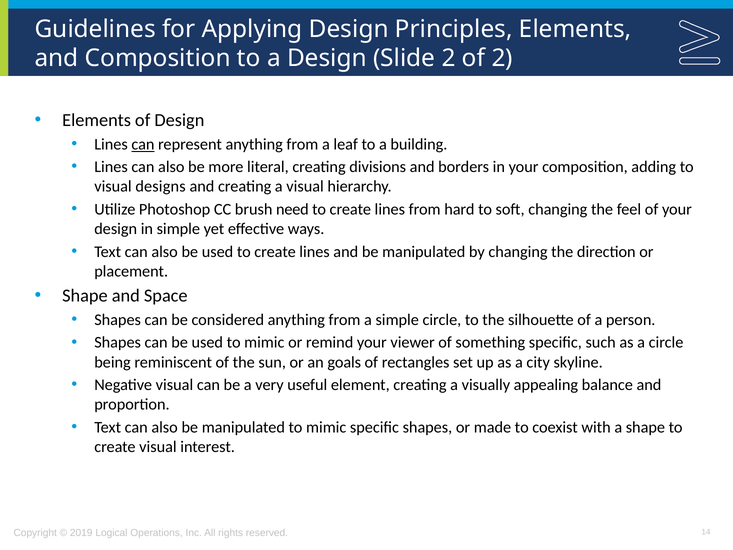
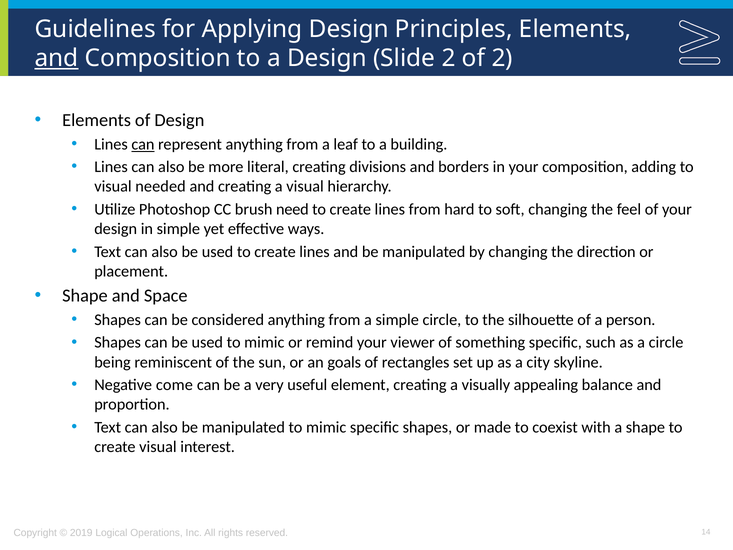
and underline: none -> present (57, 58)
designs: designs -> needed (161, 187)
Negative visual: visual -> come (174, 385)
